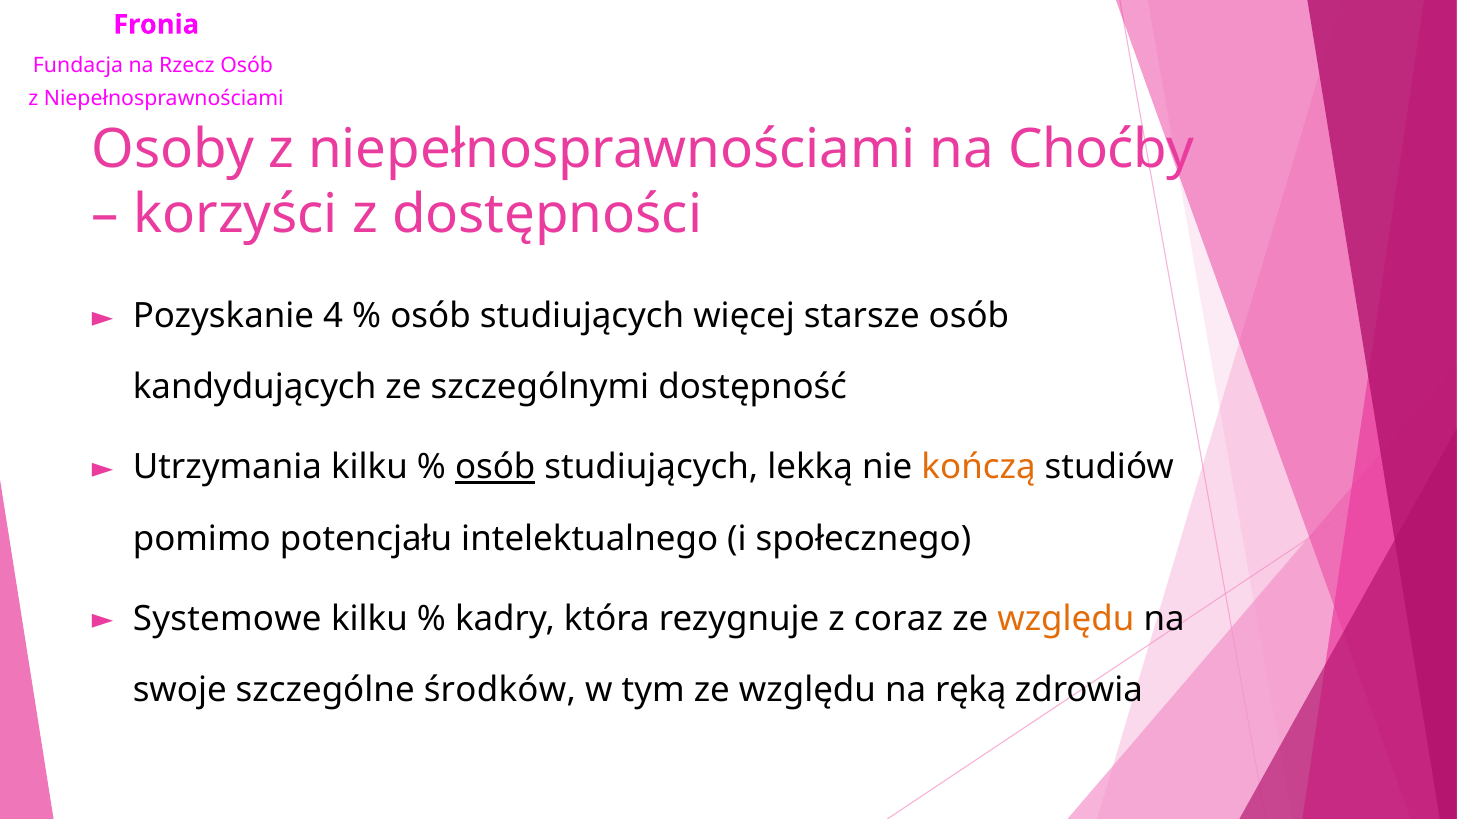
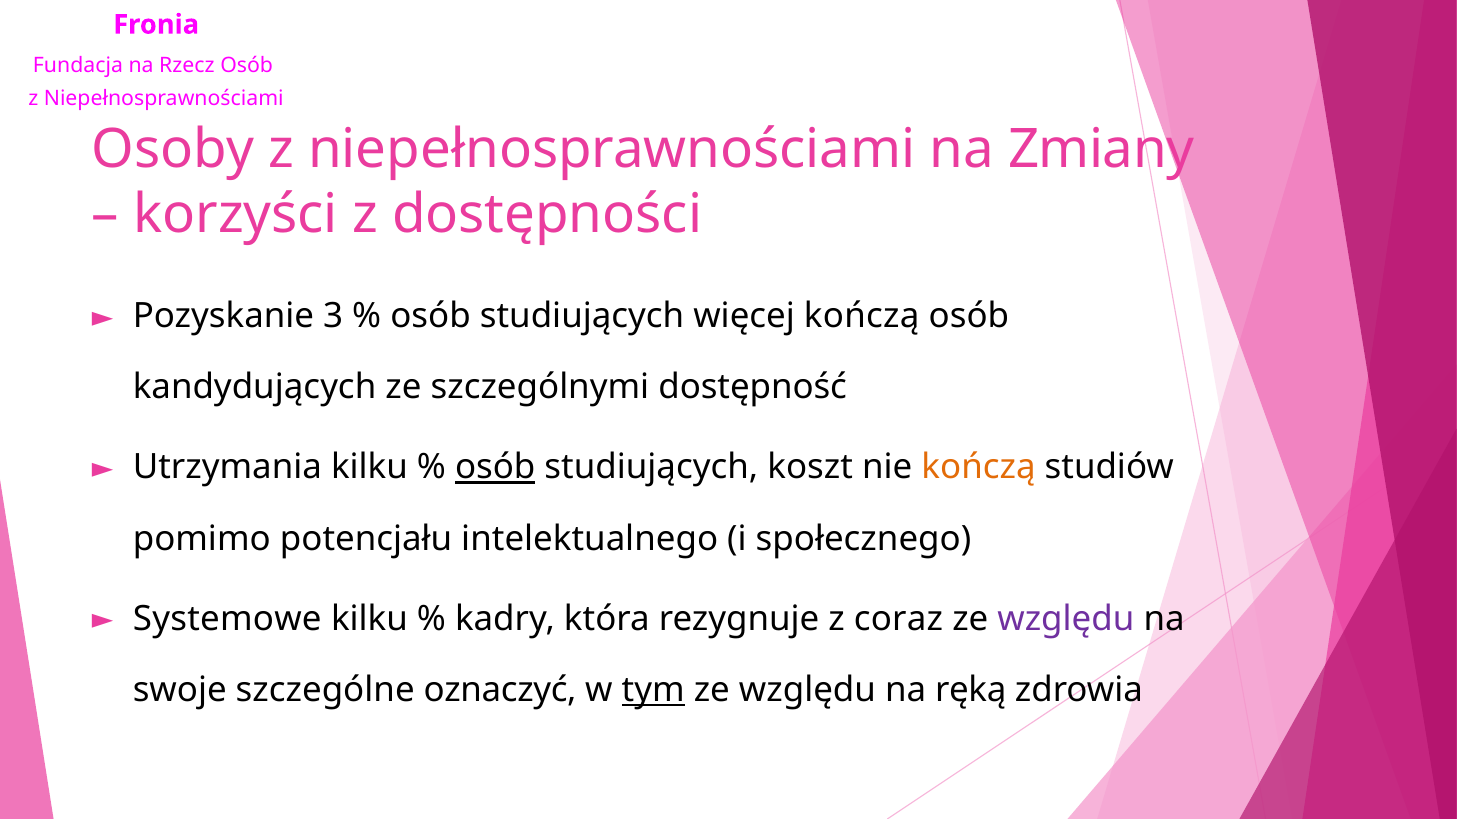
Choćby: Choćby -> Zmiany (1101, 149)
4: 4 -> 3 (333, 316)
więcej starsze: starsze -> kończą (862, 316)
lekką: lekką -> koszt (810, 468)
względu colour: orange -> purple (1066, 619)
środków: środków -> oznaczyć (500, 690)
tym underline: none -> present (653, 690)
